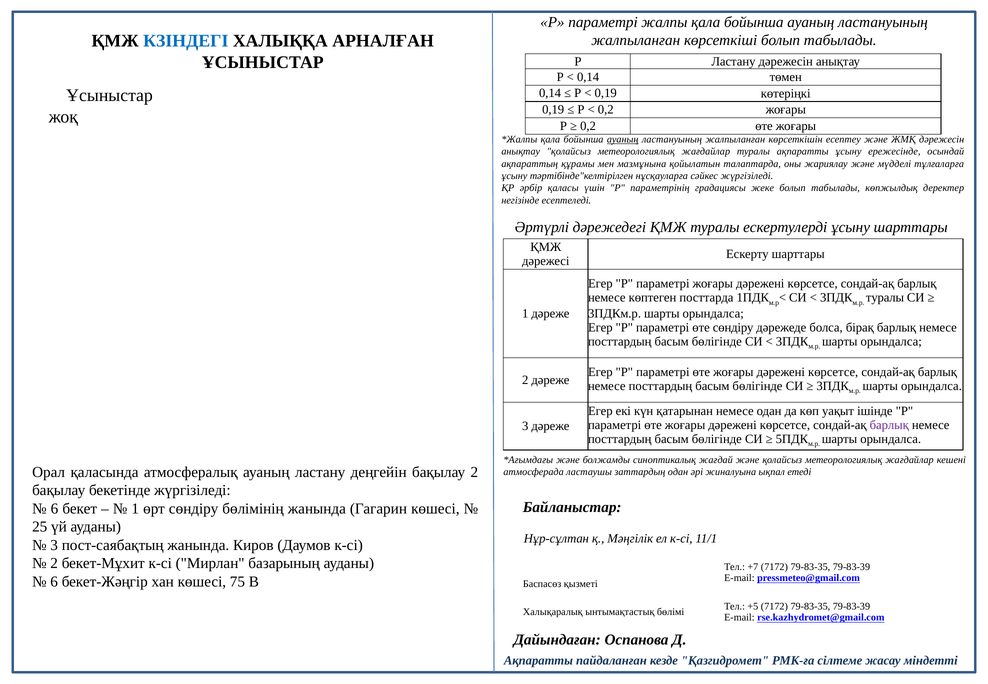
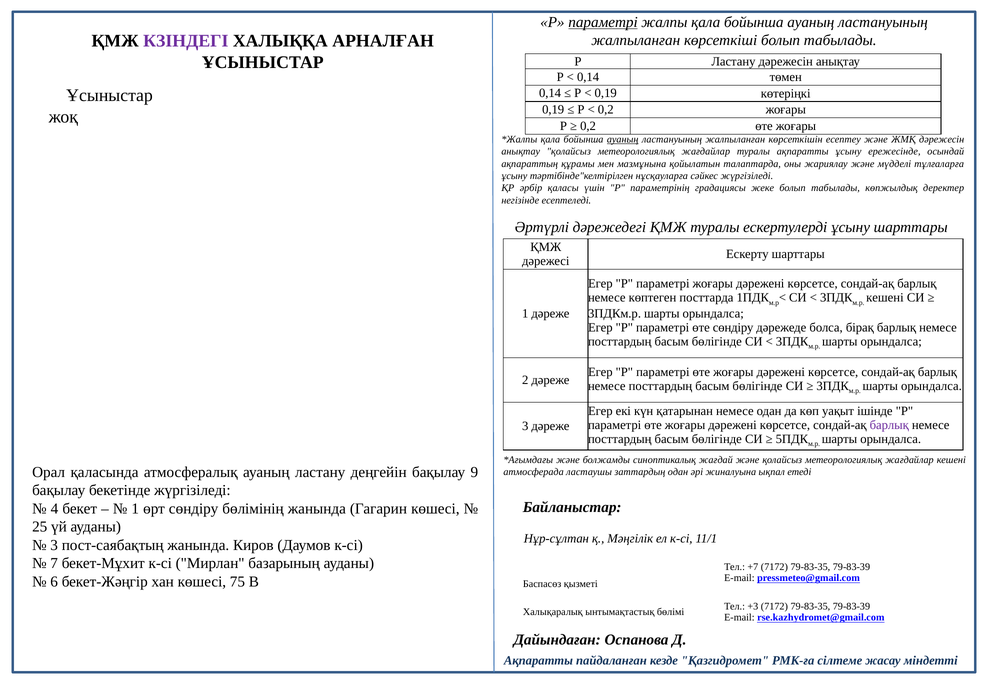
параметрі underline: none -> present (603, 22)
КЗІНДЕГІ colour: blue -> purple (186, 41)
туралы: туралы -> кешені (885, 298)
бақылау 2: 2 -> 9 (474, 472)
6: 6 -> 4 (55, 509)
2: 2 -> 7 (54, 563)
+5: +5 -> +3 (753, 606)
